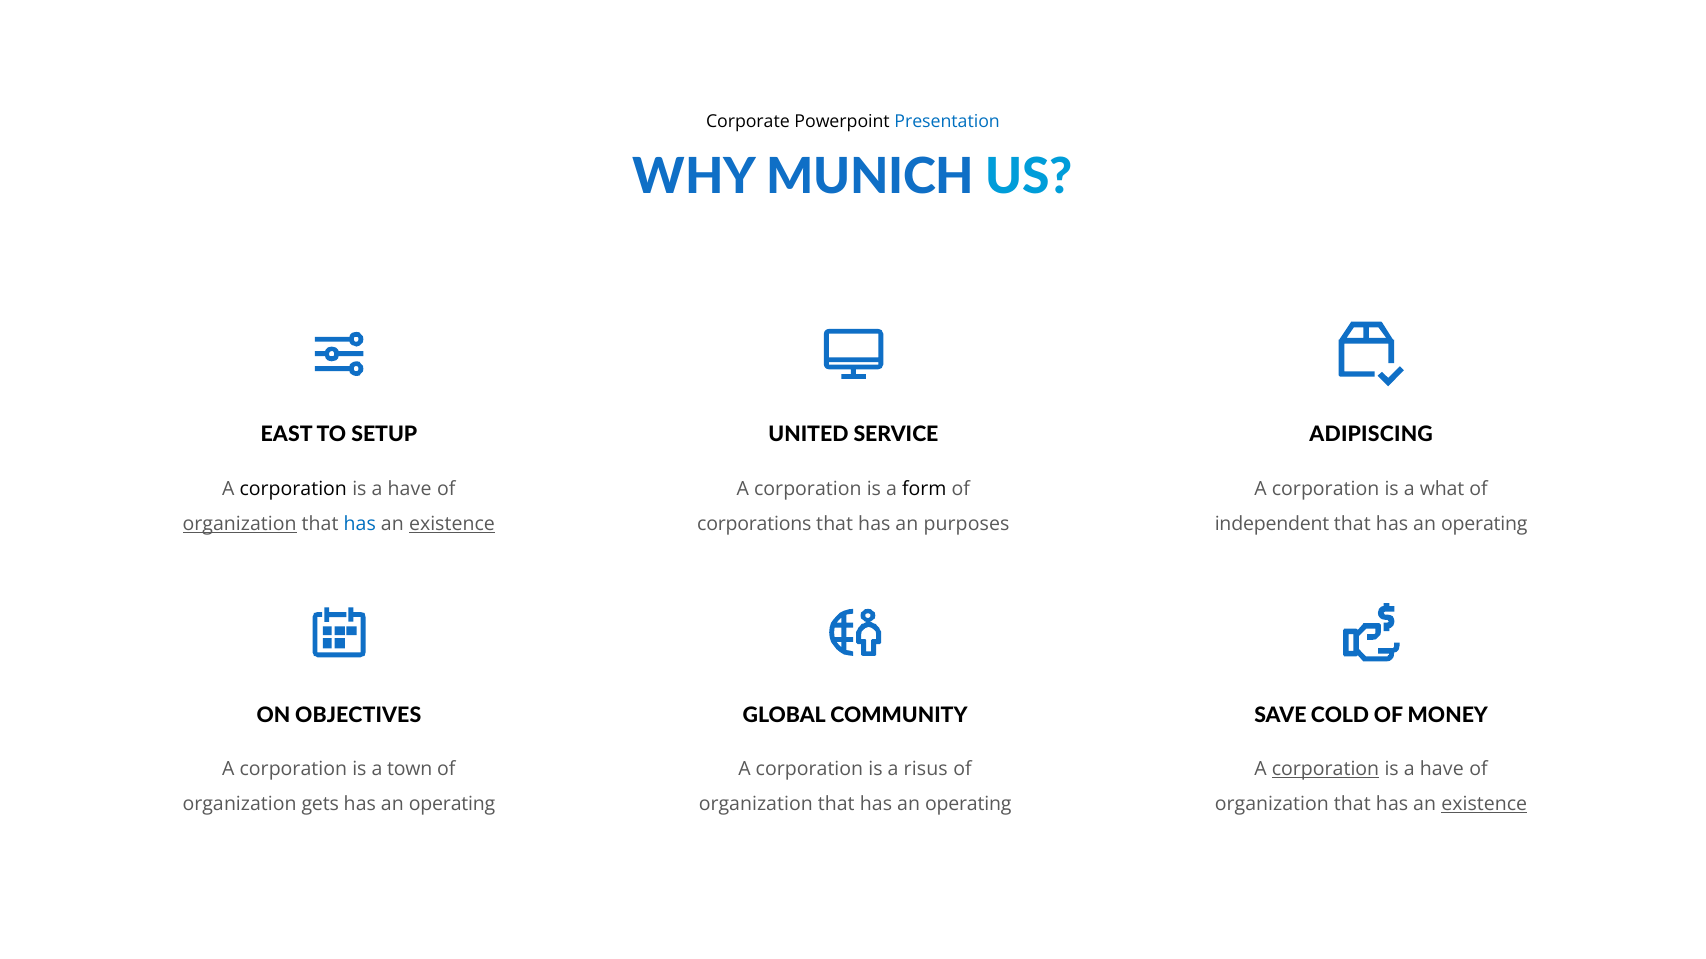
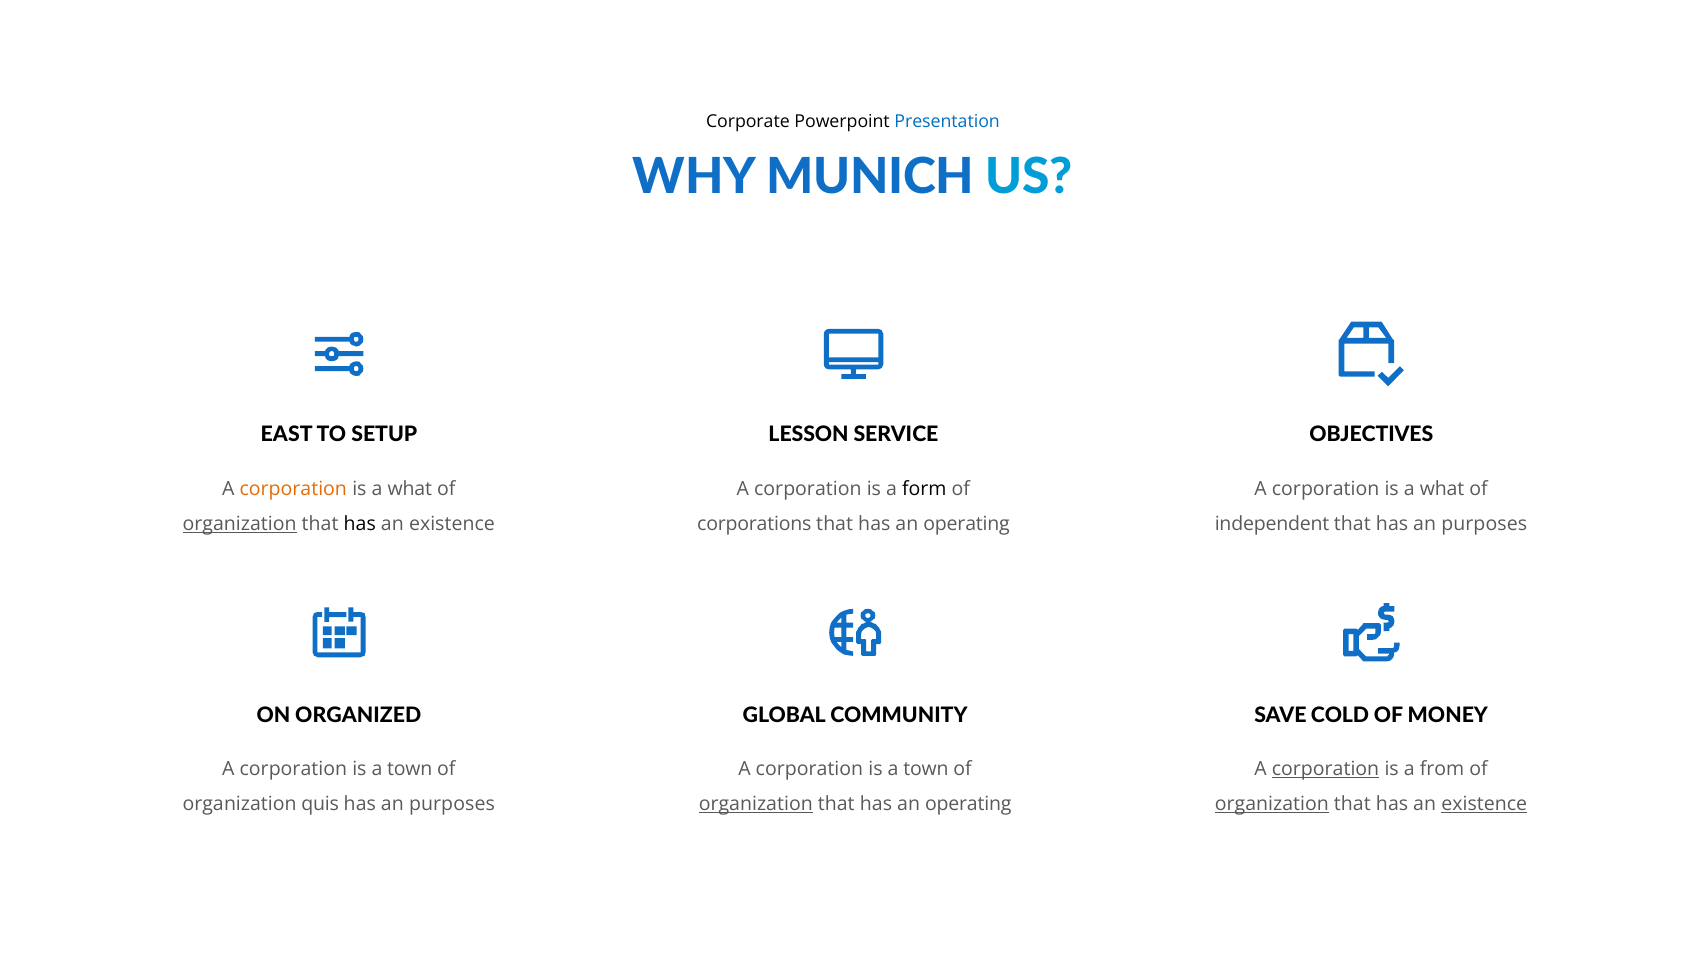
UNITED: UNITED -> LESSON (809, 435)
ADIPISCING: ADIPISCING -> OBJECTIVES (1371, 435)
corporation colour: black -> orange (293, 489)
have: have -> what (410, 489)
has colour: blue -> black (360, 525)
existence underline: present -> none (452, 525)
purposes: purposes -> operating (967, 525)
operating: operating -> purposes (1484, 525)
OBJECTIVES: OBJECTIVES -> ORGANIZED (358, 716)
risus: risus -> town (926, 770)
have: have -> from (1442, 770)
gets: gets -> quis (320, 805)
operating: operating -> purposes (452, 805)
organization underline: none -> present (756, 805)
organization underline: none -> present (1272, 805)
